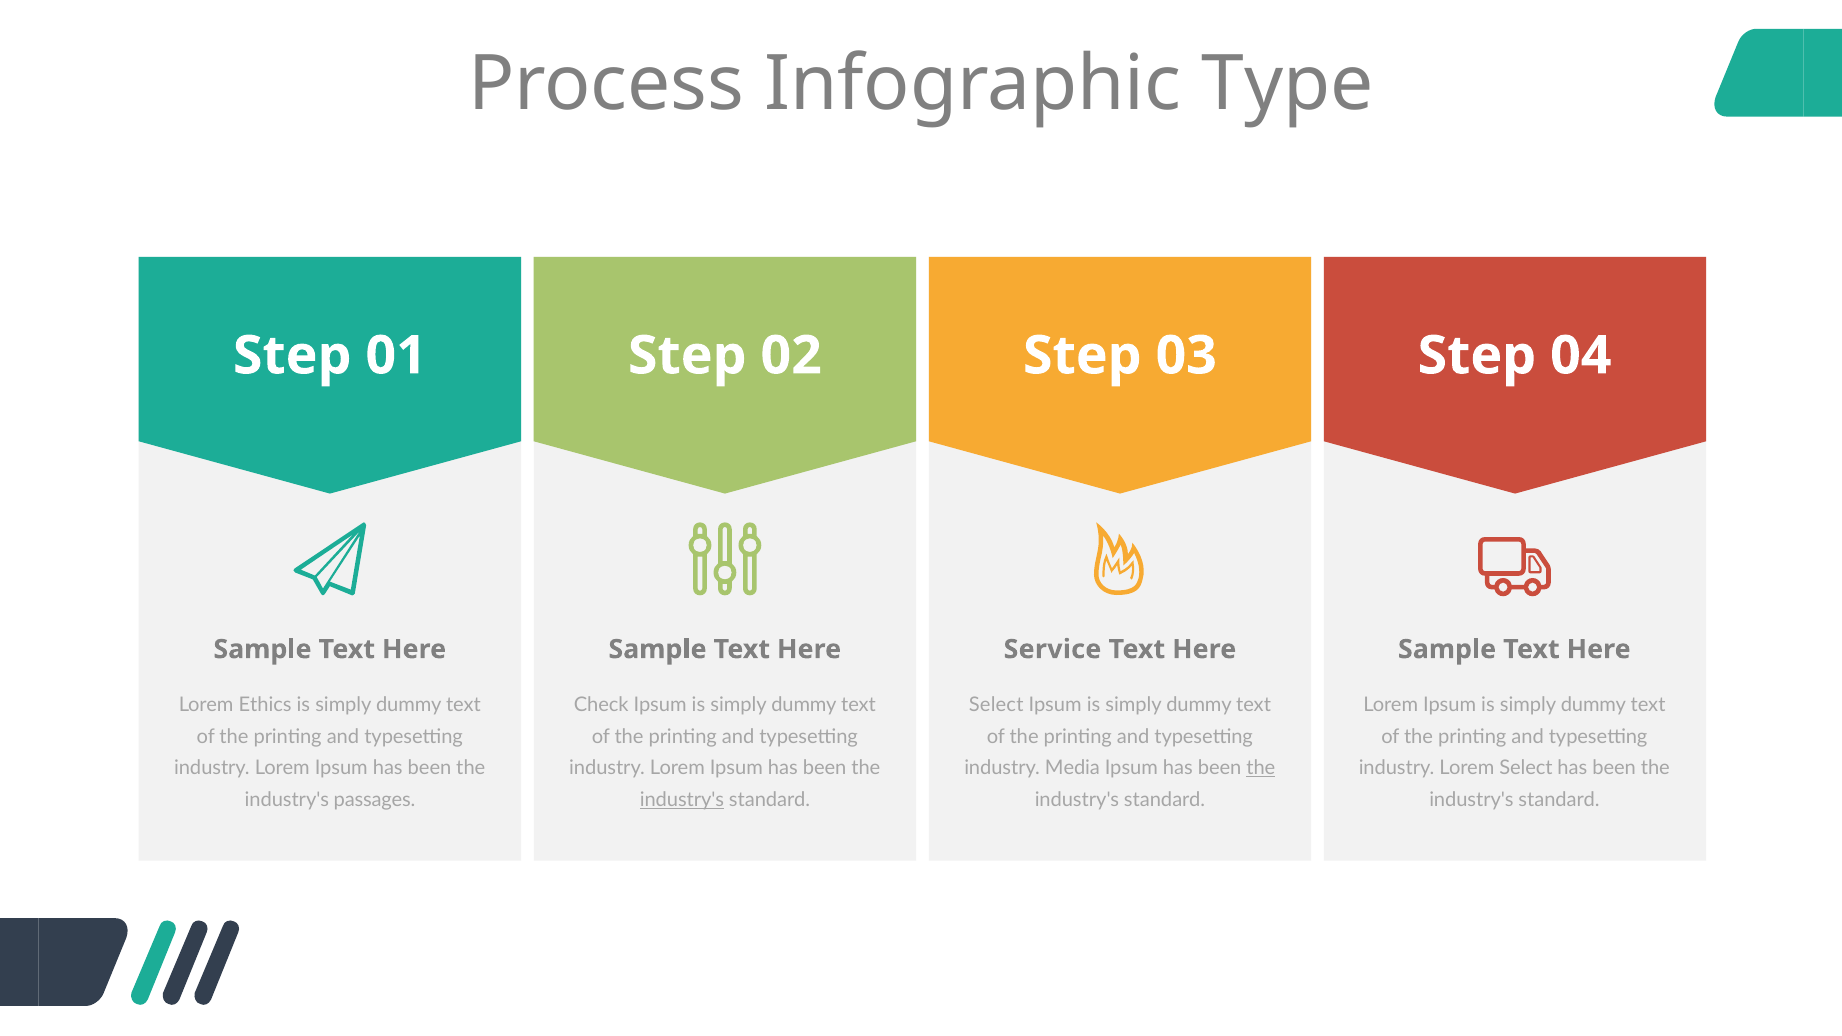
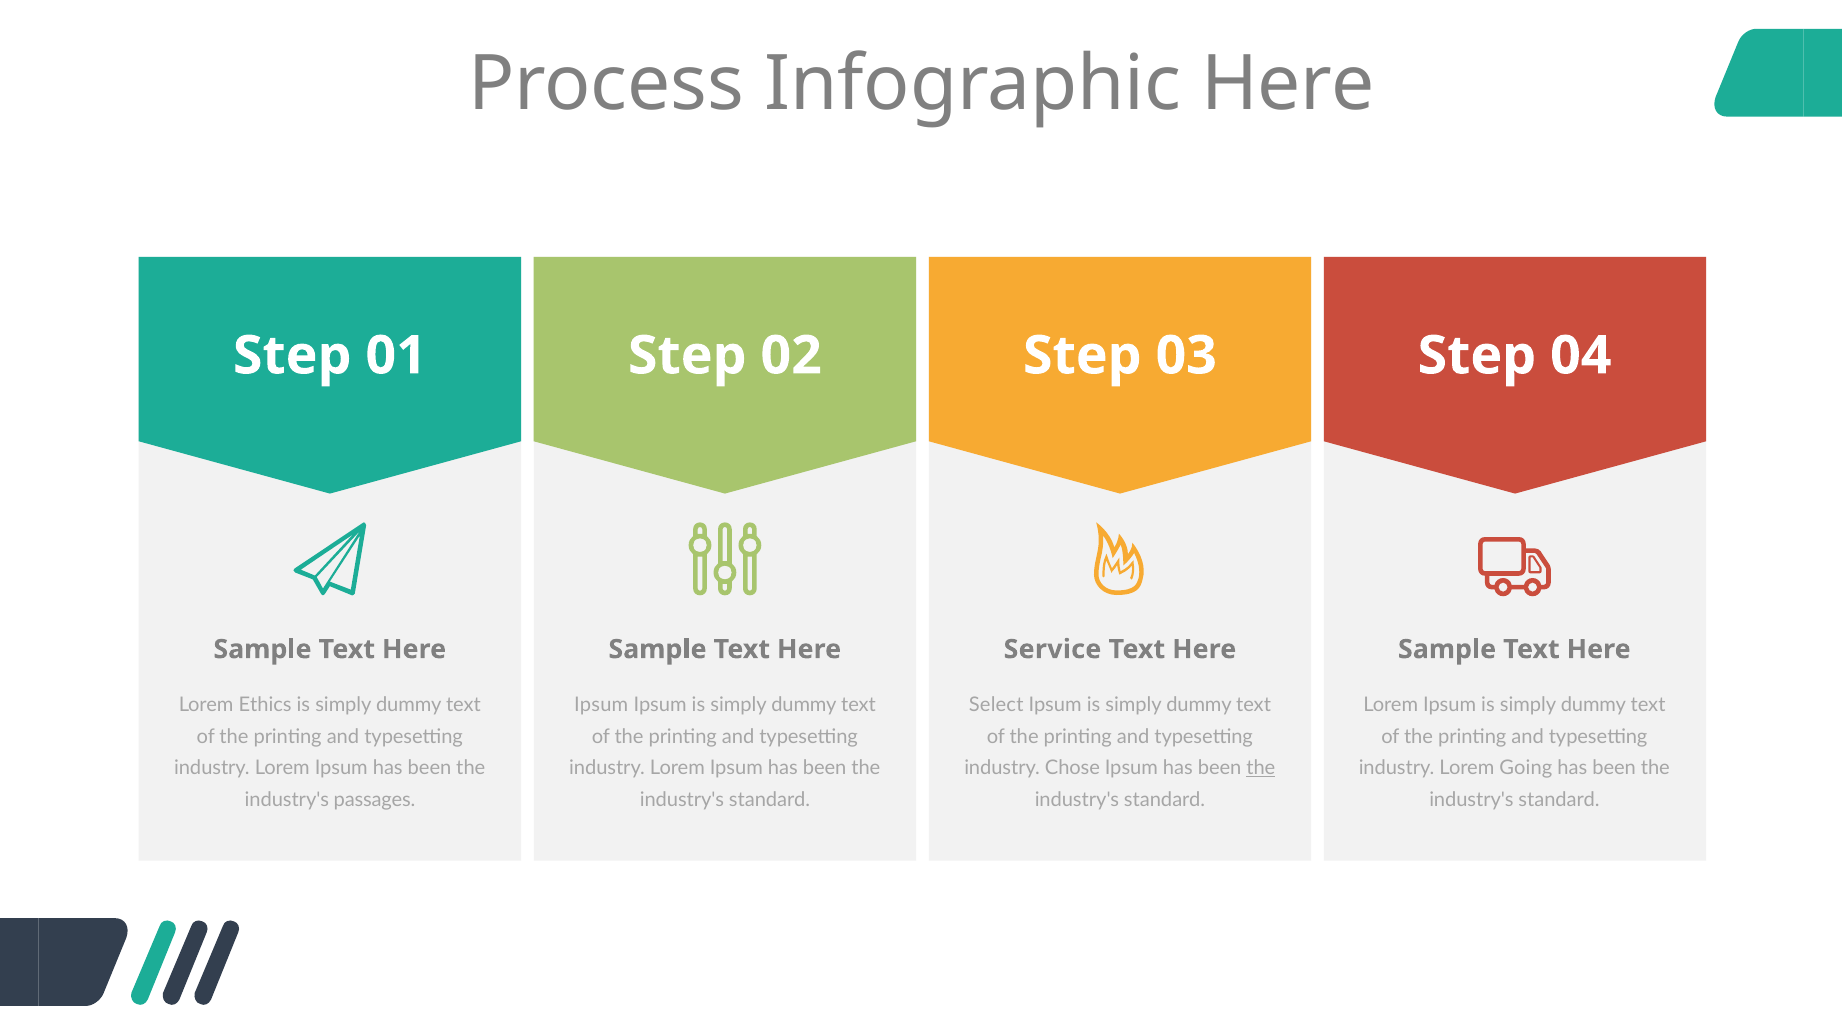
Infographic Type: Type -> Here (1288, 84)
Check: Check -> Ipsum (601, 705)
Media: Media -> Chose (1072, 768)
Lorem Select: Select -> Going (1526, 768)
industry's underline: present -> none (682, 800)
